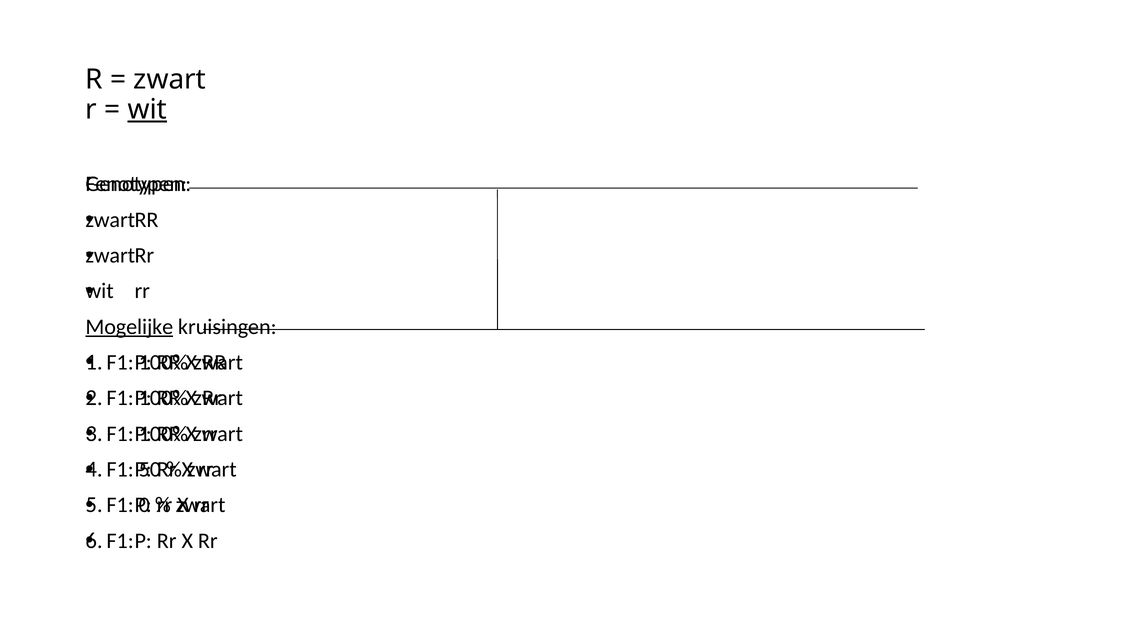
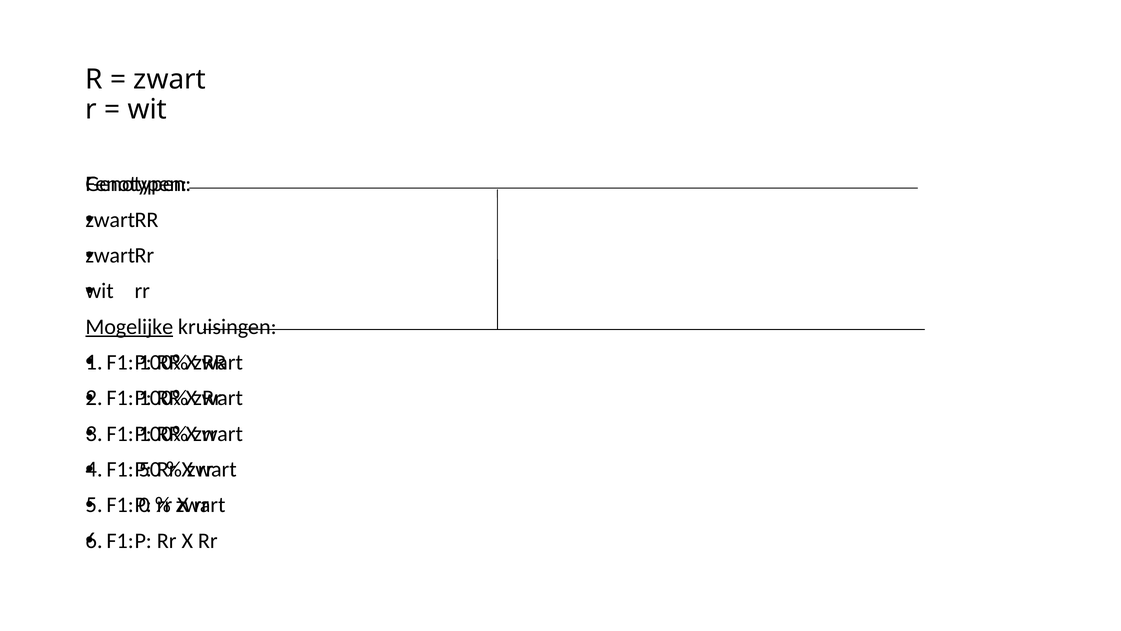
wit underline: present -> none (147, 109)
